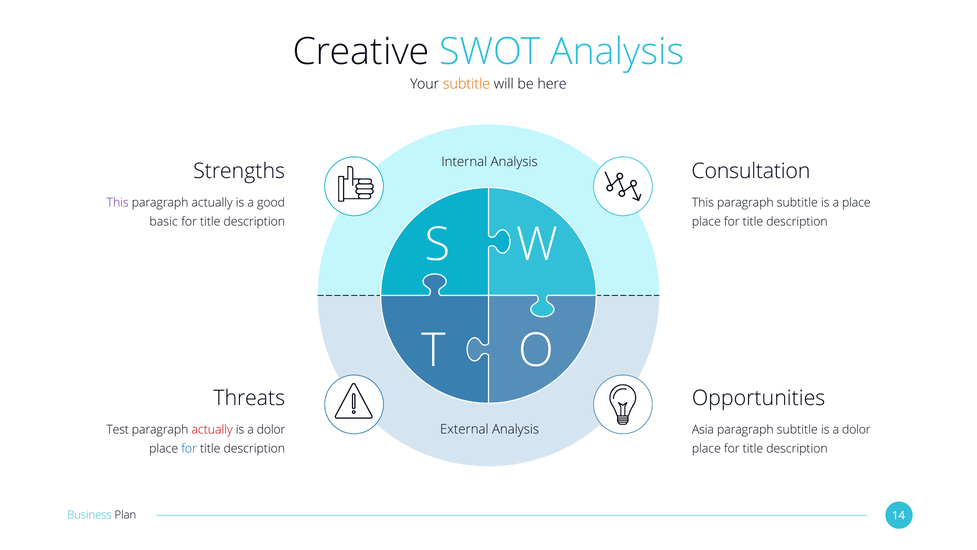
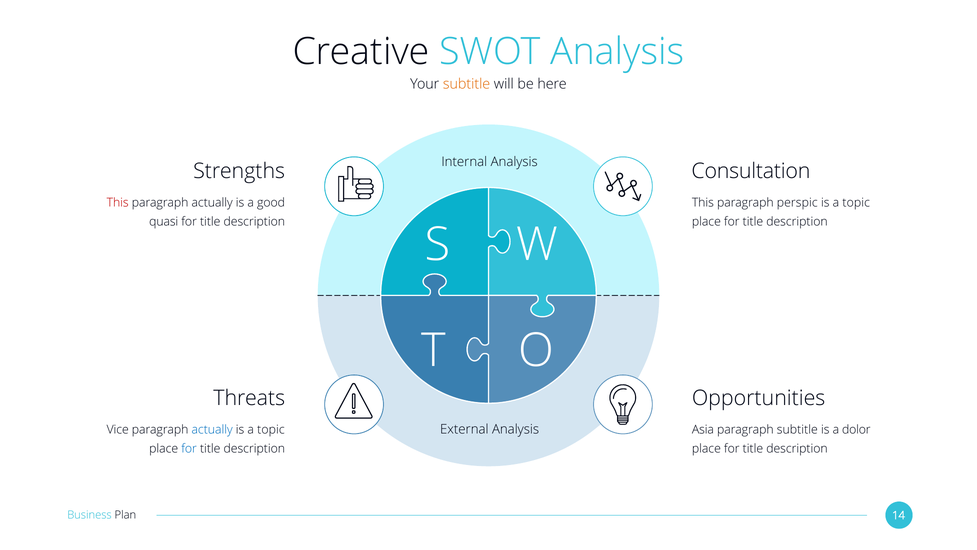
This colour: purple -> red (118, 203)
This paragraph subtitle: subtitle -> perspic (797, 203)
place: place -> topic (856, 203)
basic: basic -> quasi (164, 222)
Test: Test -> Vice (118, 429)
actually colour: red -> blue (212, 429)
dolor: dolor -> topic (271, 429)
